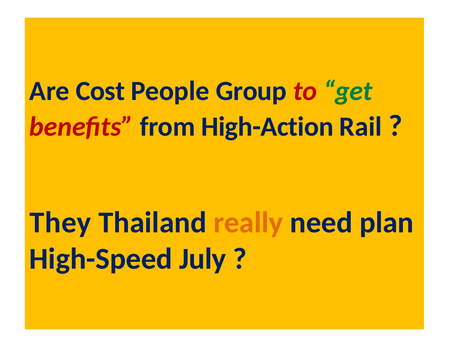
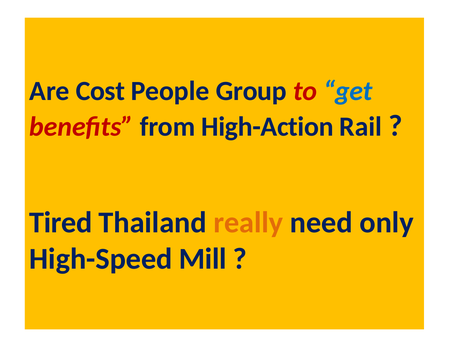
get colour: green -> blue (348, 91)
They: They -> Tired (61, 222)
plan: plan -> only (387, 222)
July: July -> Mill (203, 259)
